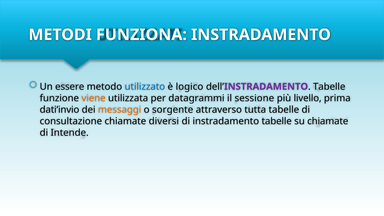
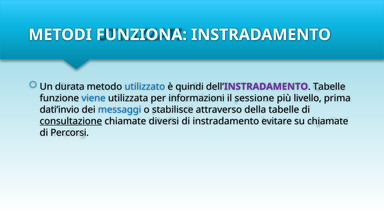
essere: essere -> durata (70, 87)
logico: logico -> quindi (190, 87)
viene colour: orange -> blue (94, 98)
datagrammi: datagrammi -> informazioni (197, 98)
messaggi colour: orange -> blue (120, 110)
sorgente: sorgente -> stabilisce (173, 110)
tutta: tutta -> della (255, 110)
consultazione underline: none -> present (71, 121)
instradamento tabelle: tabelle -> evitare (277, 121)
Intende: Intende -> Percorsi (70, 133)
